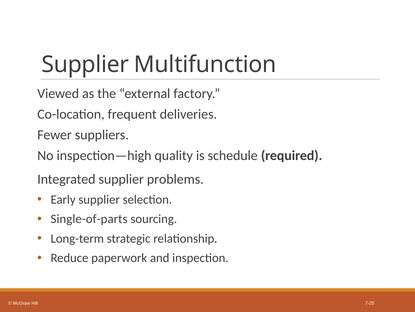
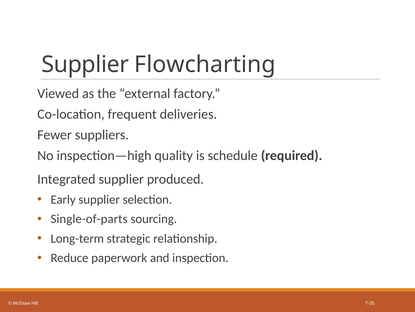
Multifunction: Multifunction -> Flowcharting (205, 64)
problems: problems -> produced (175, 179)
